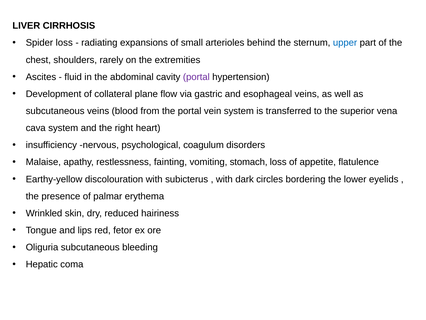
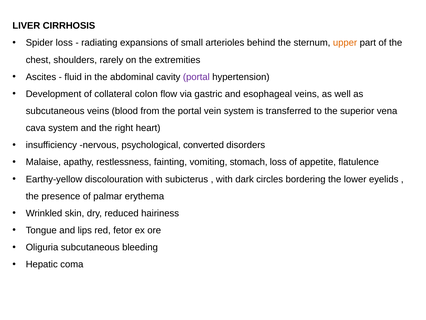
upper colour: blue -> orange (345, 43)
plane: plane -> colon (146, 94)
coagulum: coagulum -> converted (204, 145)
